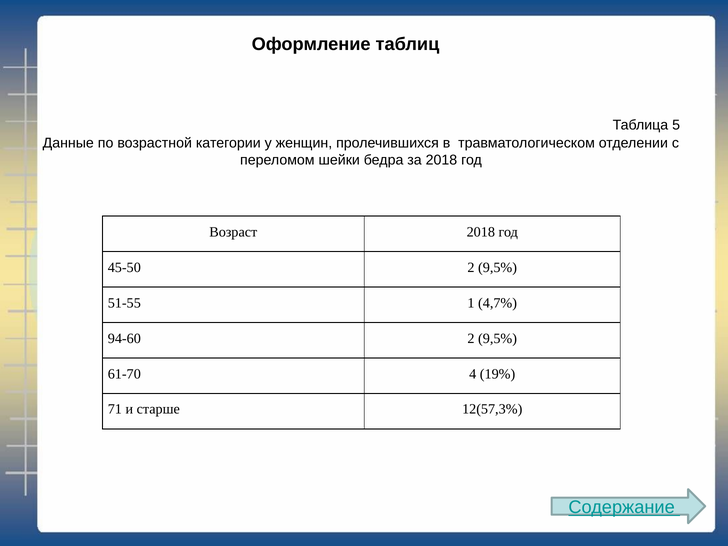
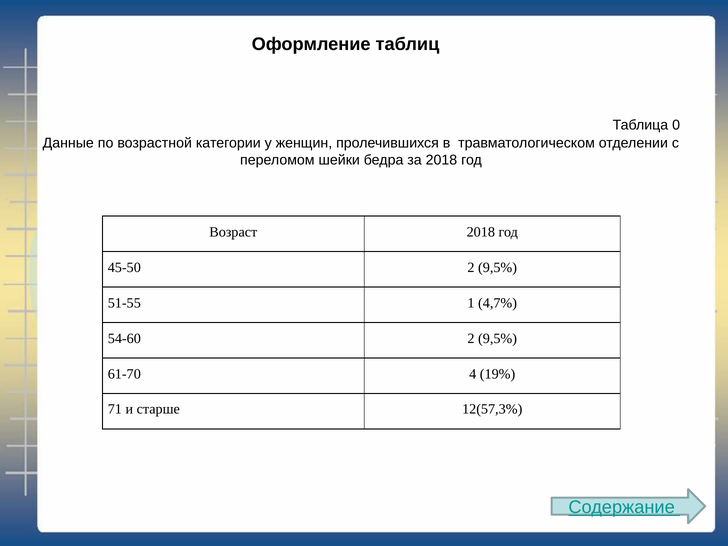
5: 5 -> 0 (676, 125)
94-60: 94-60 -> 54-60 (124, 338)
